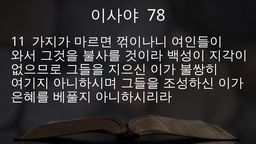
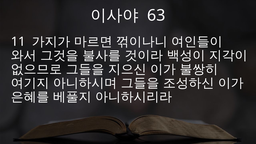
78: 78 -> 63 (156, 15)
